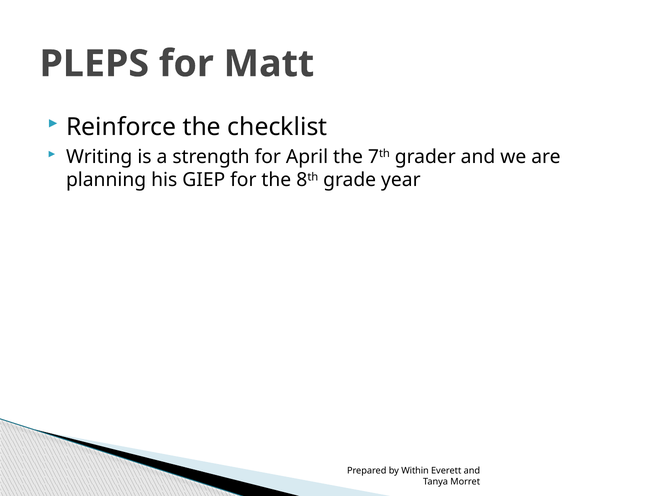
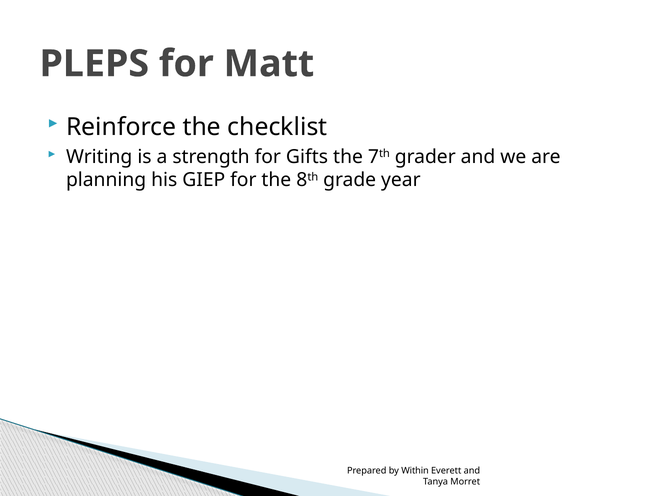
April: April -> Gifts (307, 157)
